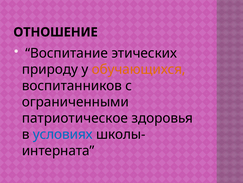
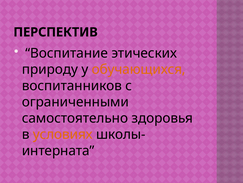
ОТНОШЕНИЕ: ОТНОШЕНИЕ -> ПЕРСПЕКТИВ (56, 32)
патриотическое: патриотическое -> самостоятельно (75, 118)
условиях colour: blue -> orange (63, 134)
